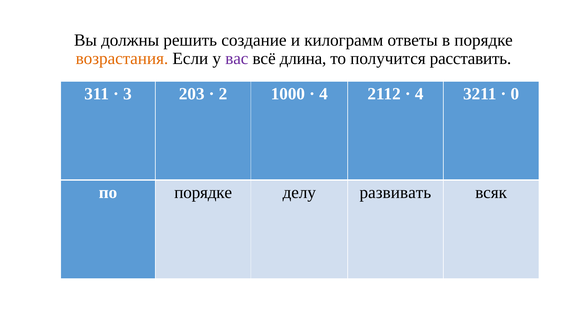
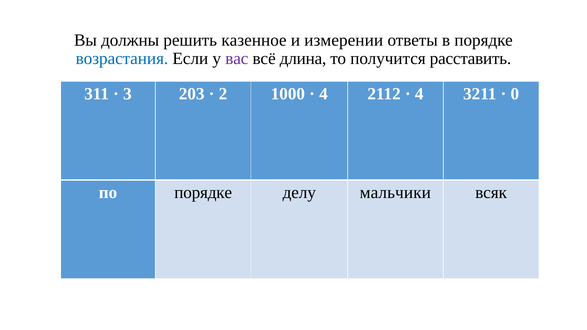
создание: создание -> казенное (254, 40)
килограмм: килограмм -> измерении (344, 40)
возрастания colour: orange -> blue (122, 59)
развивать: развивать -> мальчики (395, 193)
